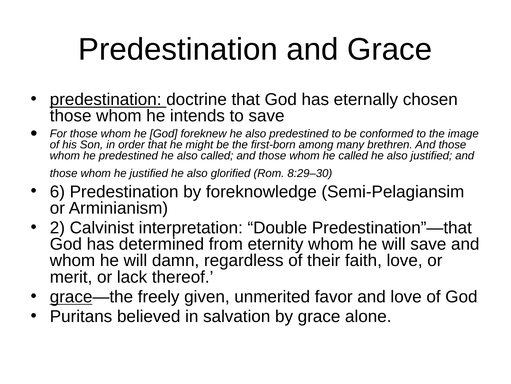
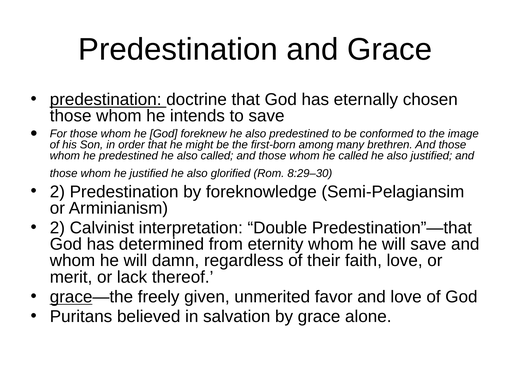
6: 6 -> 2 (57, 191)
